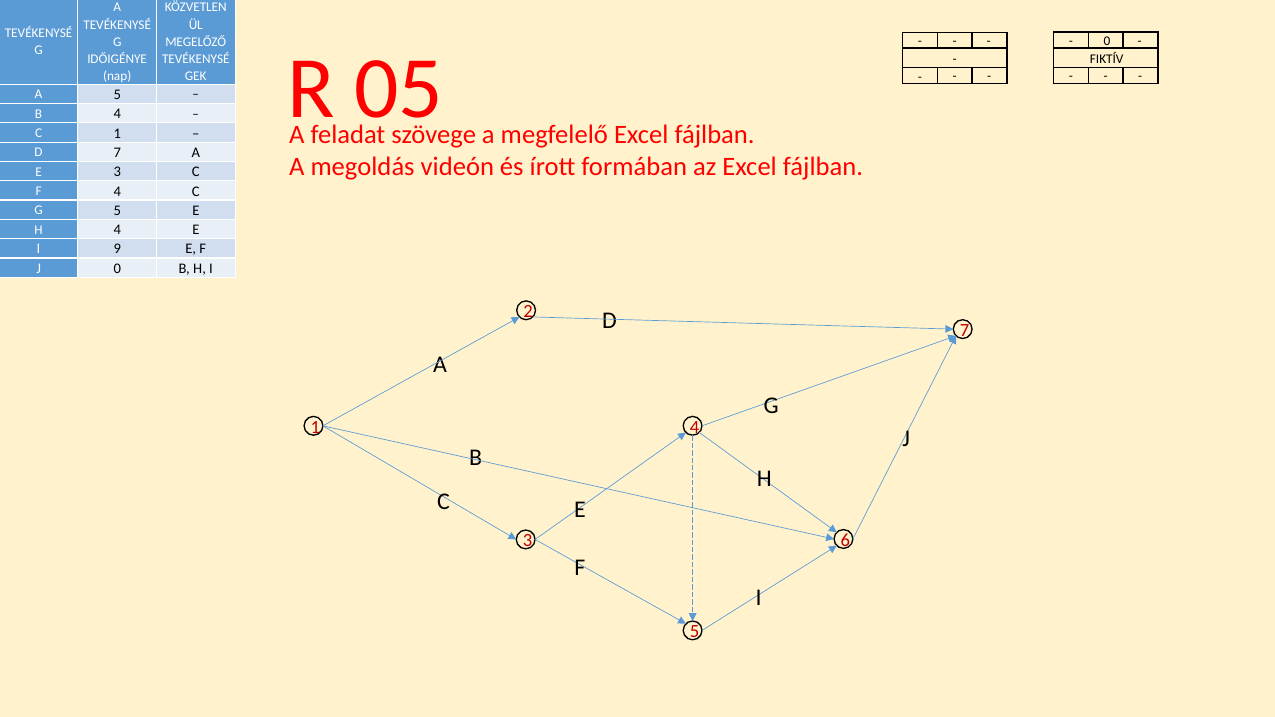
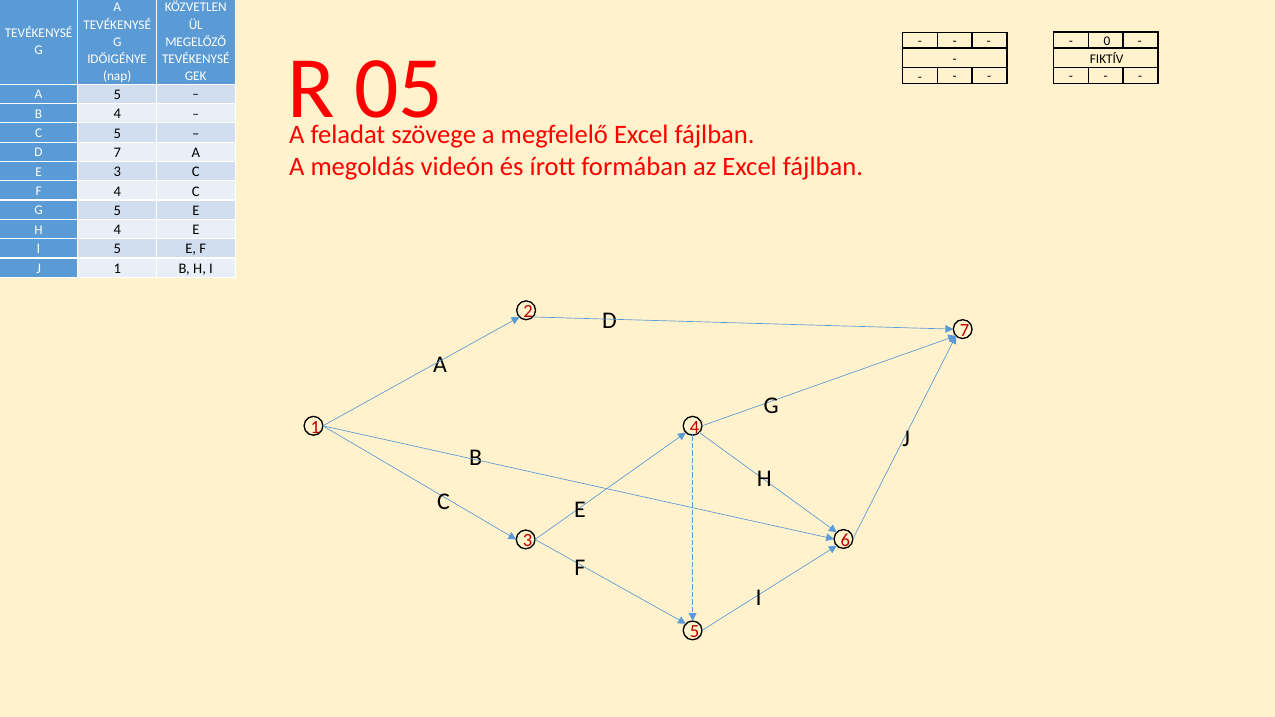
C 1: 1 -> 5 (117, 133)
I 9: 9 -> 5 (117, 249)
J 0: 0 -> 1 (117, 268)
